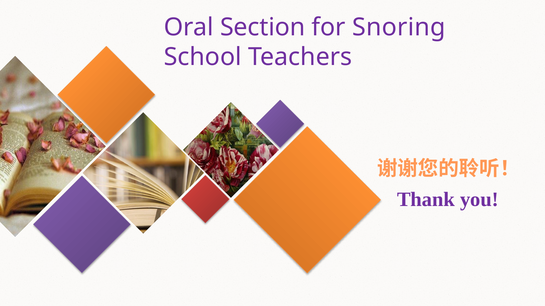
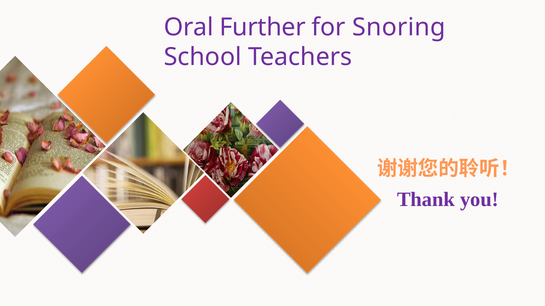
Section: Section -> Further (263, 27)
